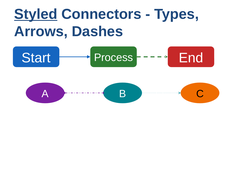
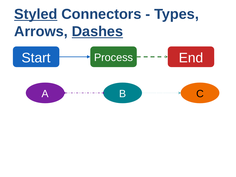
Dashes underline: none -> present (97, 31)
